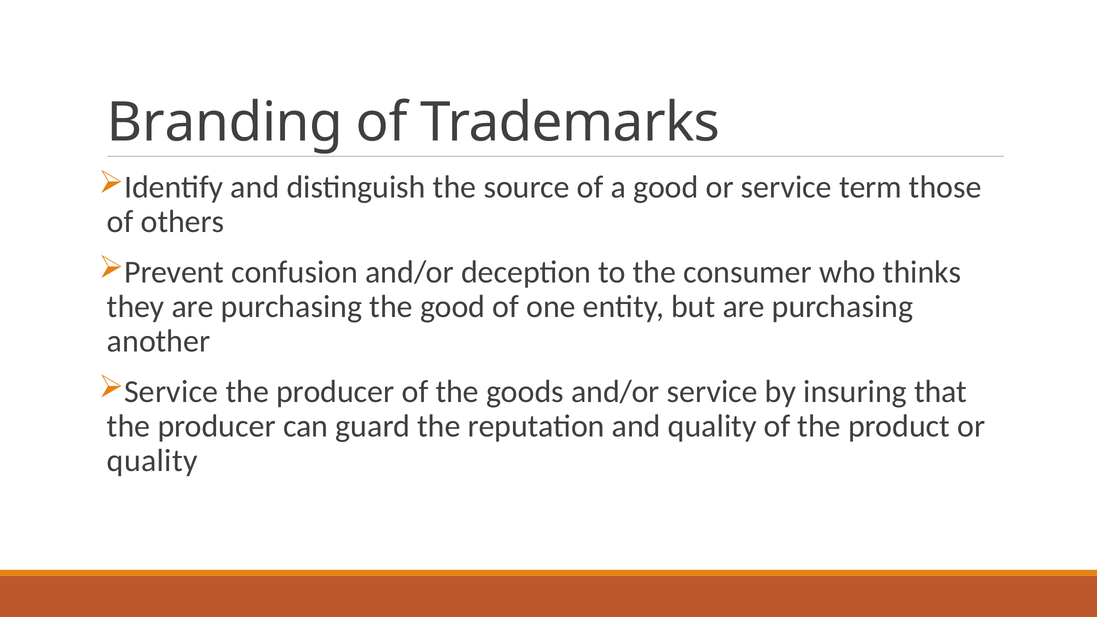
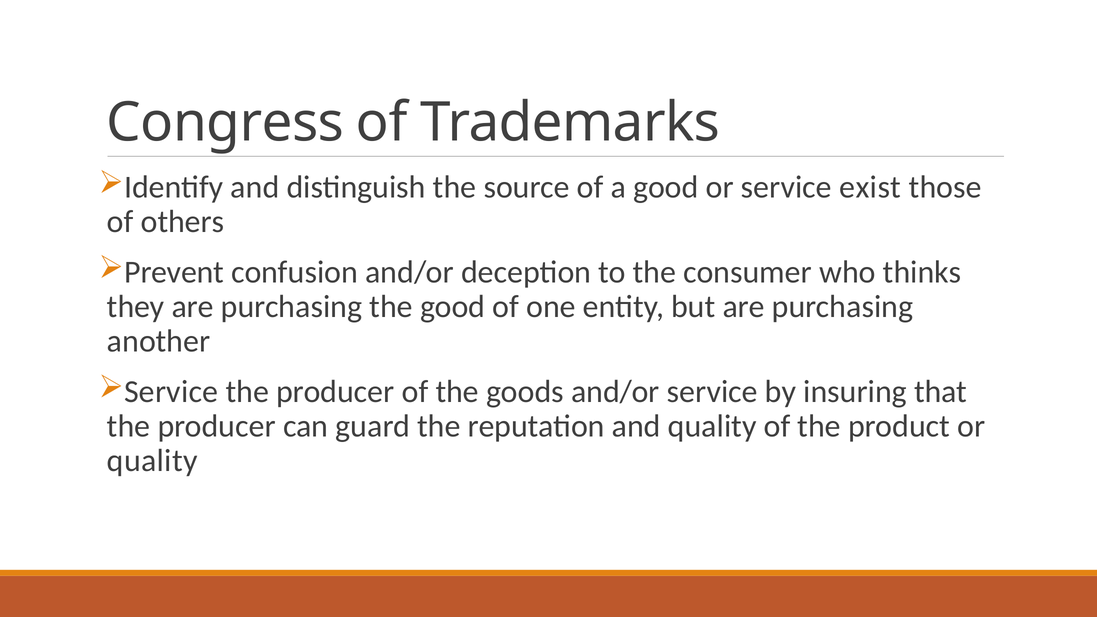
Branding: Branding -> Congress (225, 123)
term: term -> exist (870, 187)
